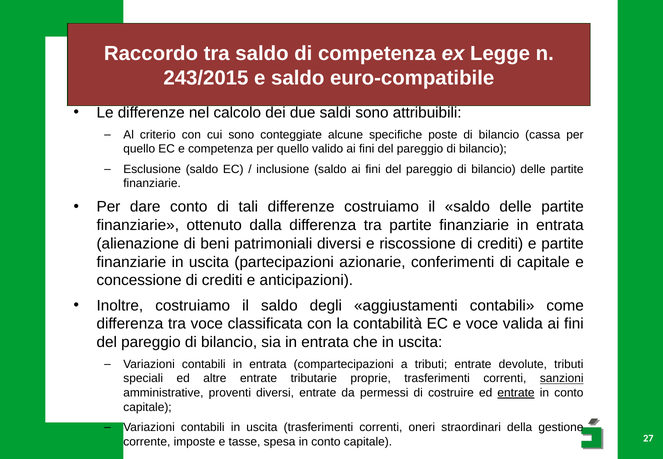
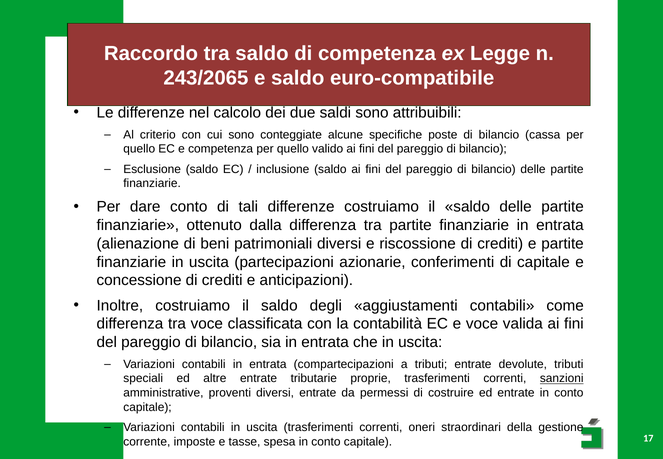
243/2015: 243/2015 -> 243/2065 (206, 78)
entrate underline: present -> none (516, 393)
27: 27 -> 17 (648, 438)
